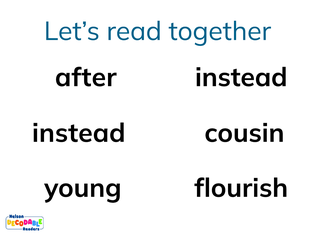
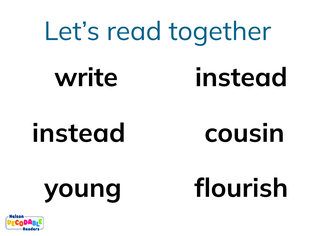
after: after -> write (86, 78)
